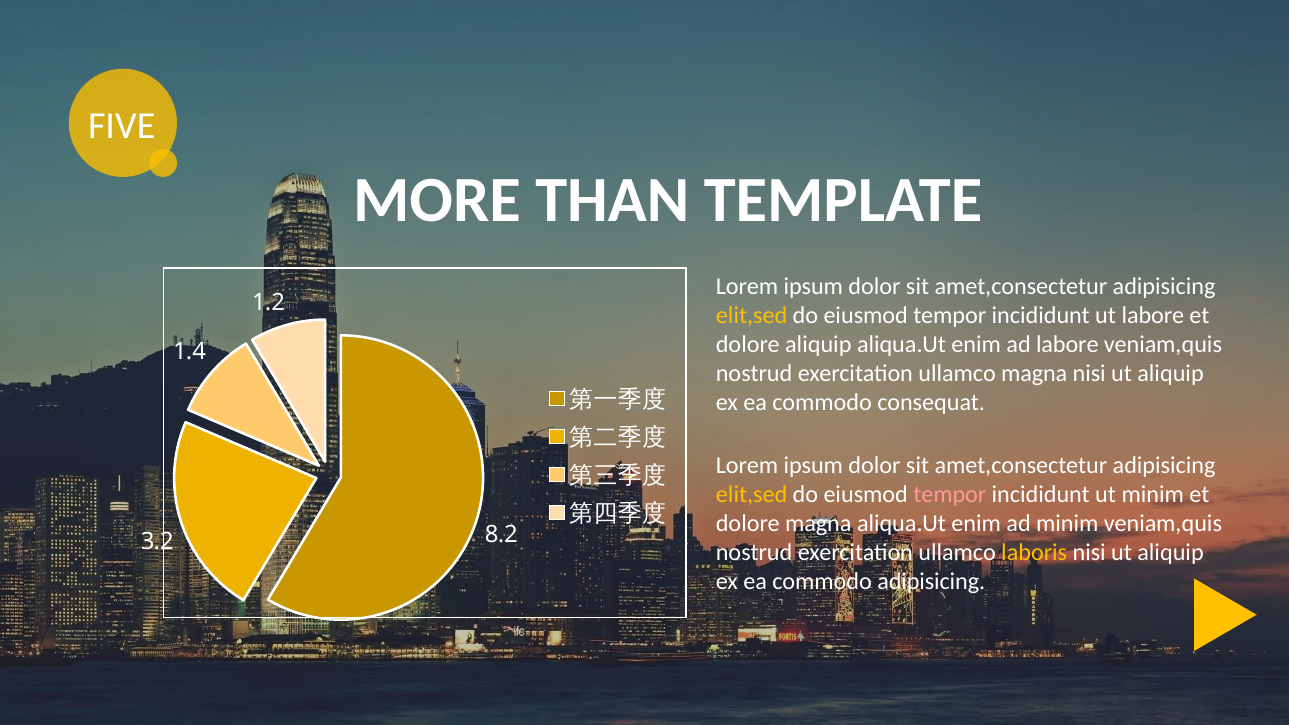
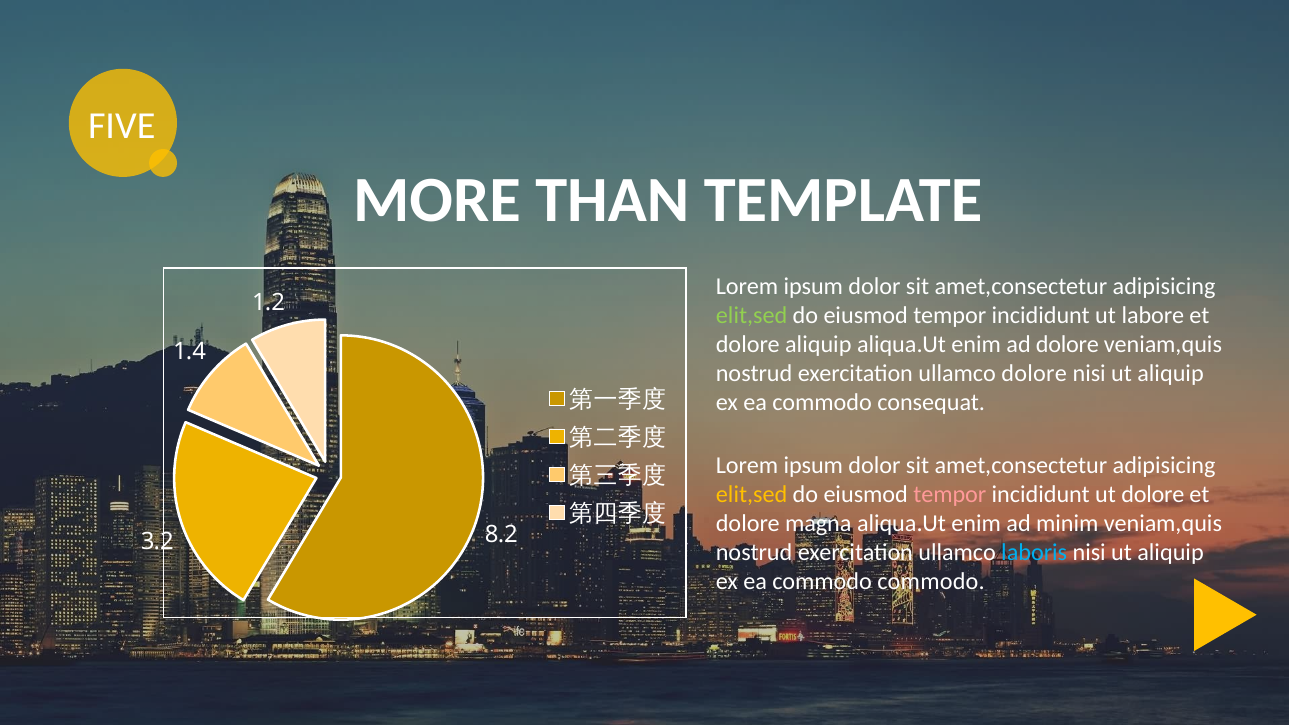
elit,sed colour: yellow -> light green (752, 315)
ad labore: labore -> dolore (1067, 344)
ullamco magna: magna -> dolore (1034, 373)
ut minim: minim -> dolore (1153, 494)
laboris colour: yellow -> light blue (1034, 552)
commodo adipisicing: adipisicing -> commodo (931, 581)
